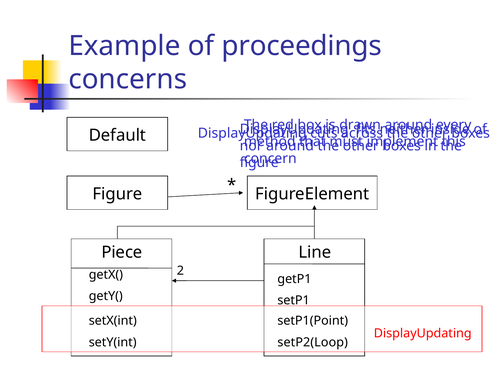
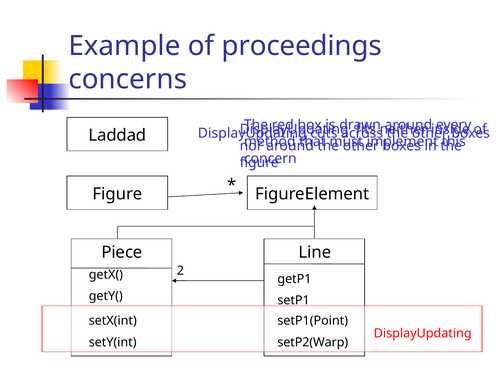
Default: Default -> Laddad (117, 135)
setP2(Loop: setP2(Loop -> setP2(Warp (313, 342)
